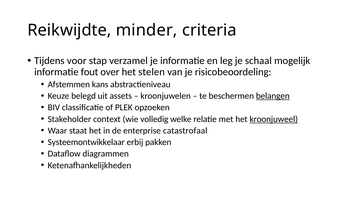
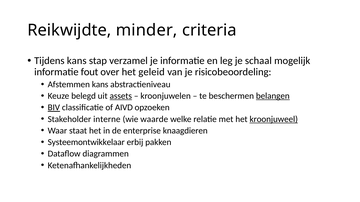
Tijdens voor: voor -> kans (77, 61)
stelen: stelen -> geleid (152, 72)
assets underline: none -> present (121, 96)
BIV underline: none -> present (54, 108)
PLEK: PLEK -> AIVD (124, 108)
context: context -> interne (107, 119)
volledig: volledig -> waarde (154, 119)
catastrofaal: catastrofaal -> knaagdieren (185, 131)
